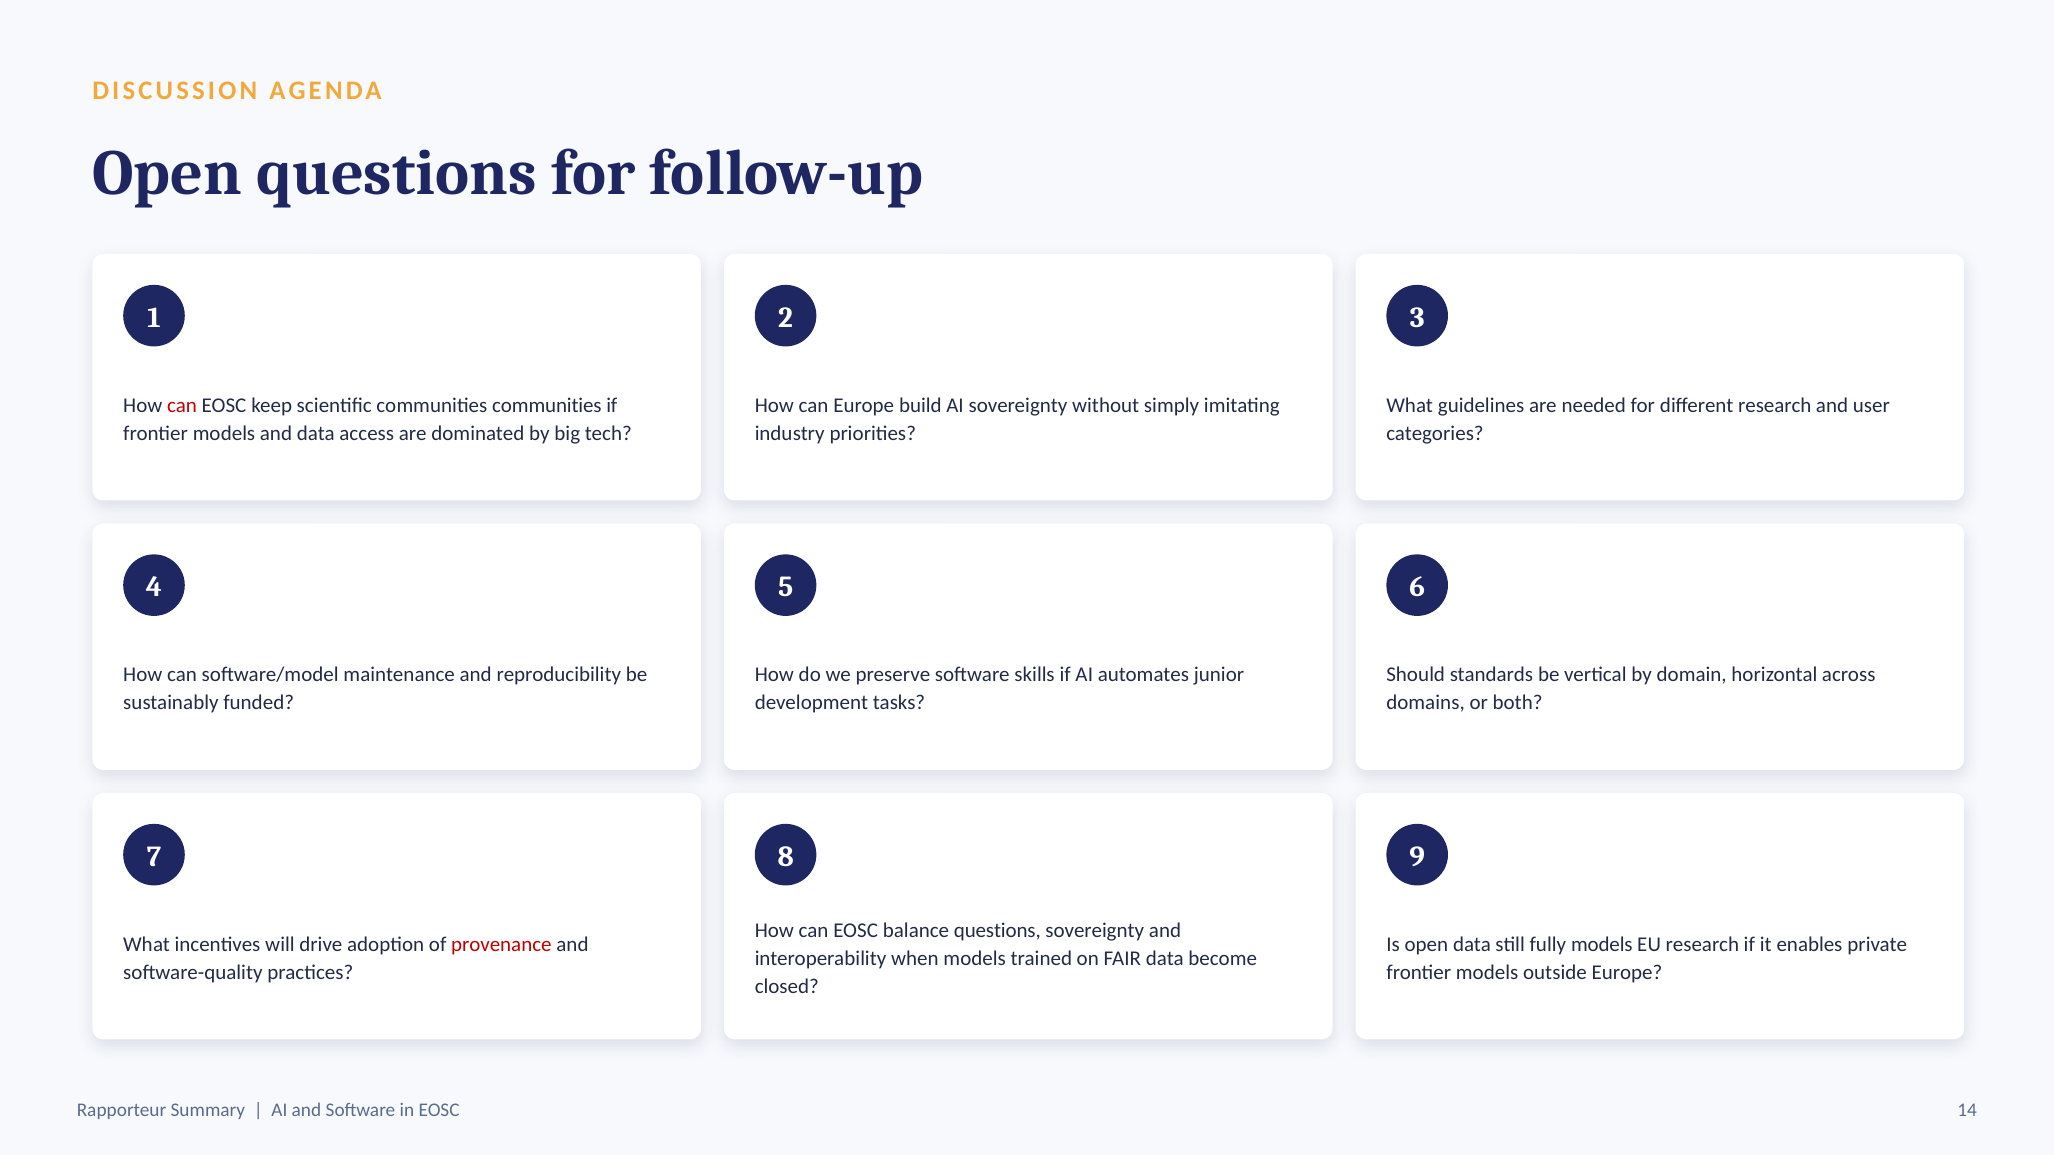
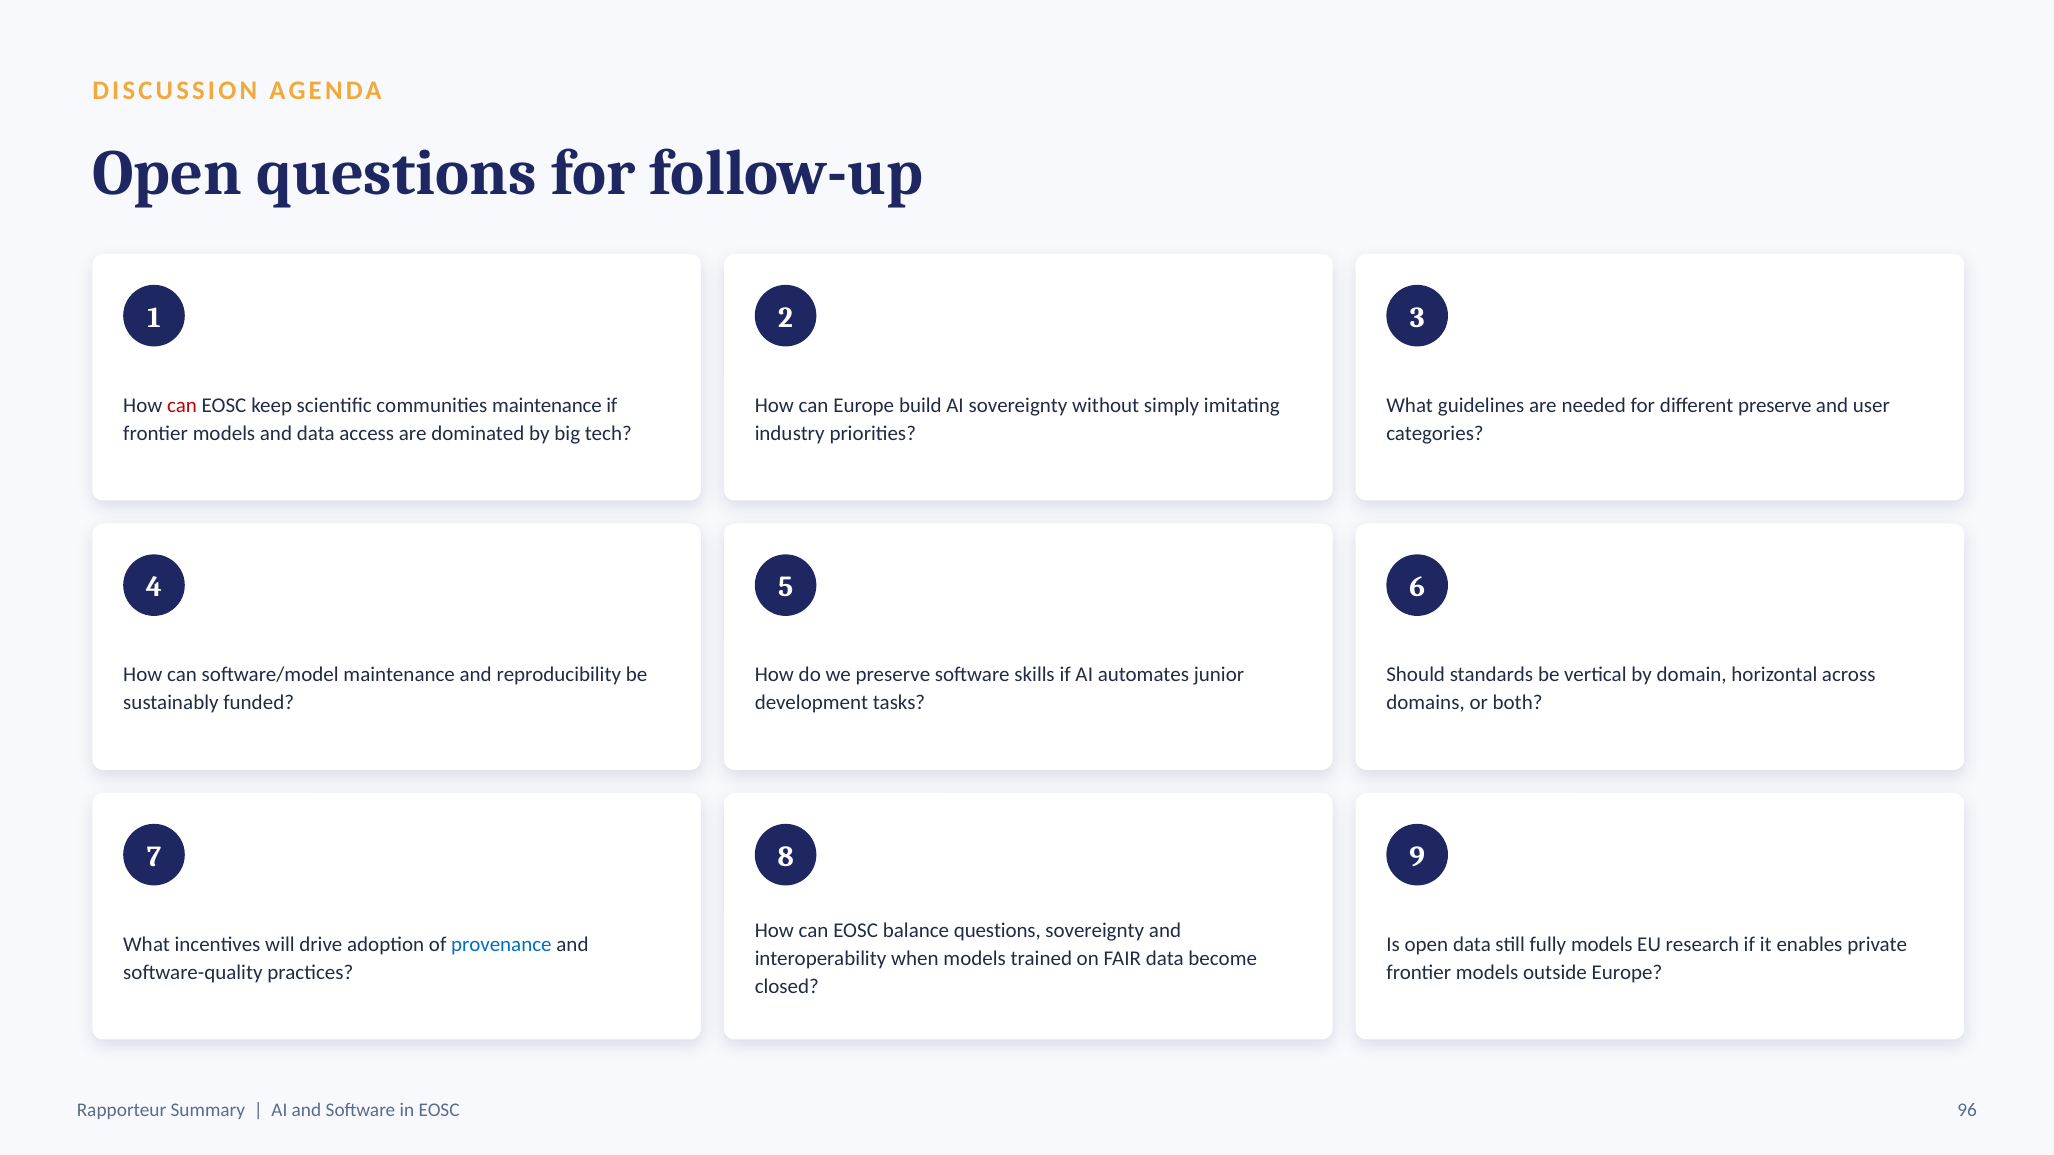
communities communities: communities -> maintenance (547, 406)
different research: research -> preserve (1775, 406)
provenance colour: red -> blue (501, 945)
14: 14 -> 96 (1967, 1110)
